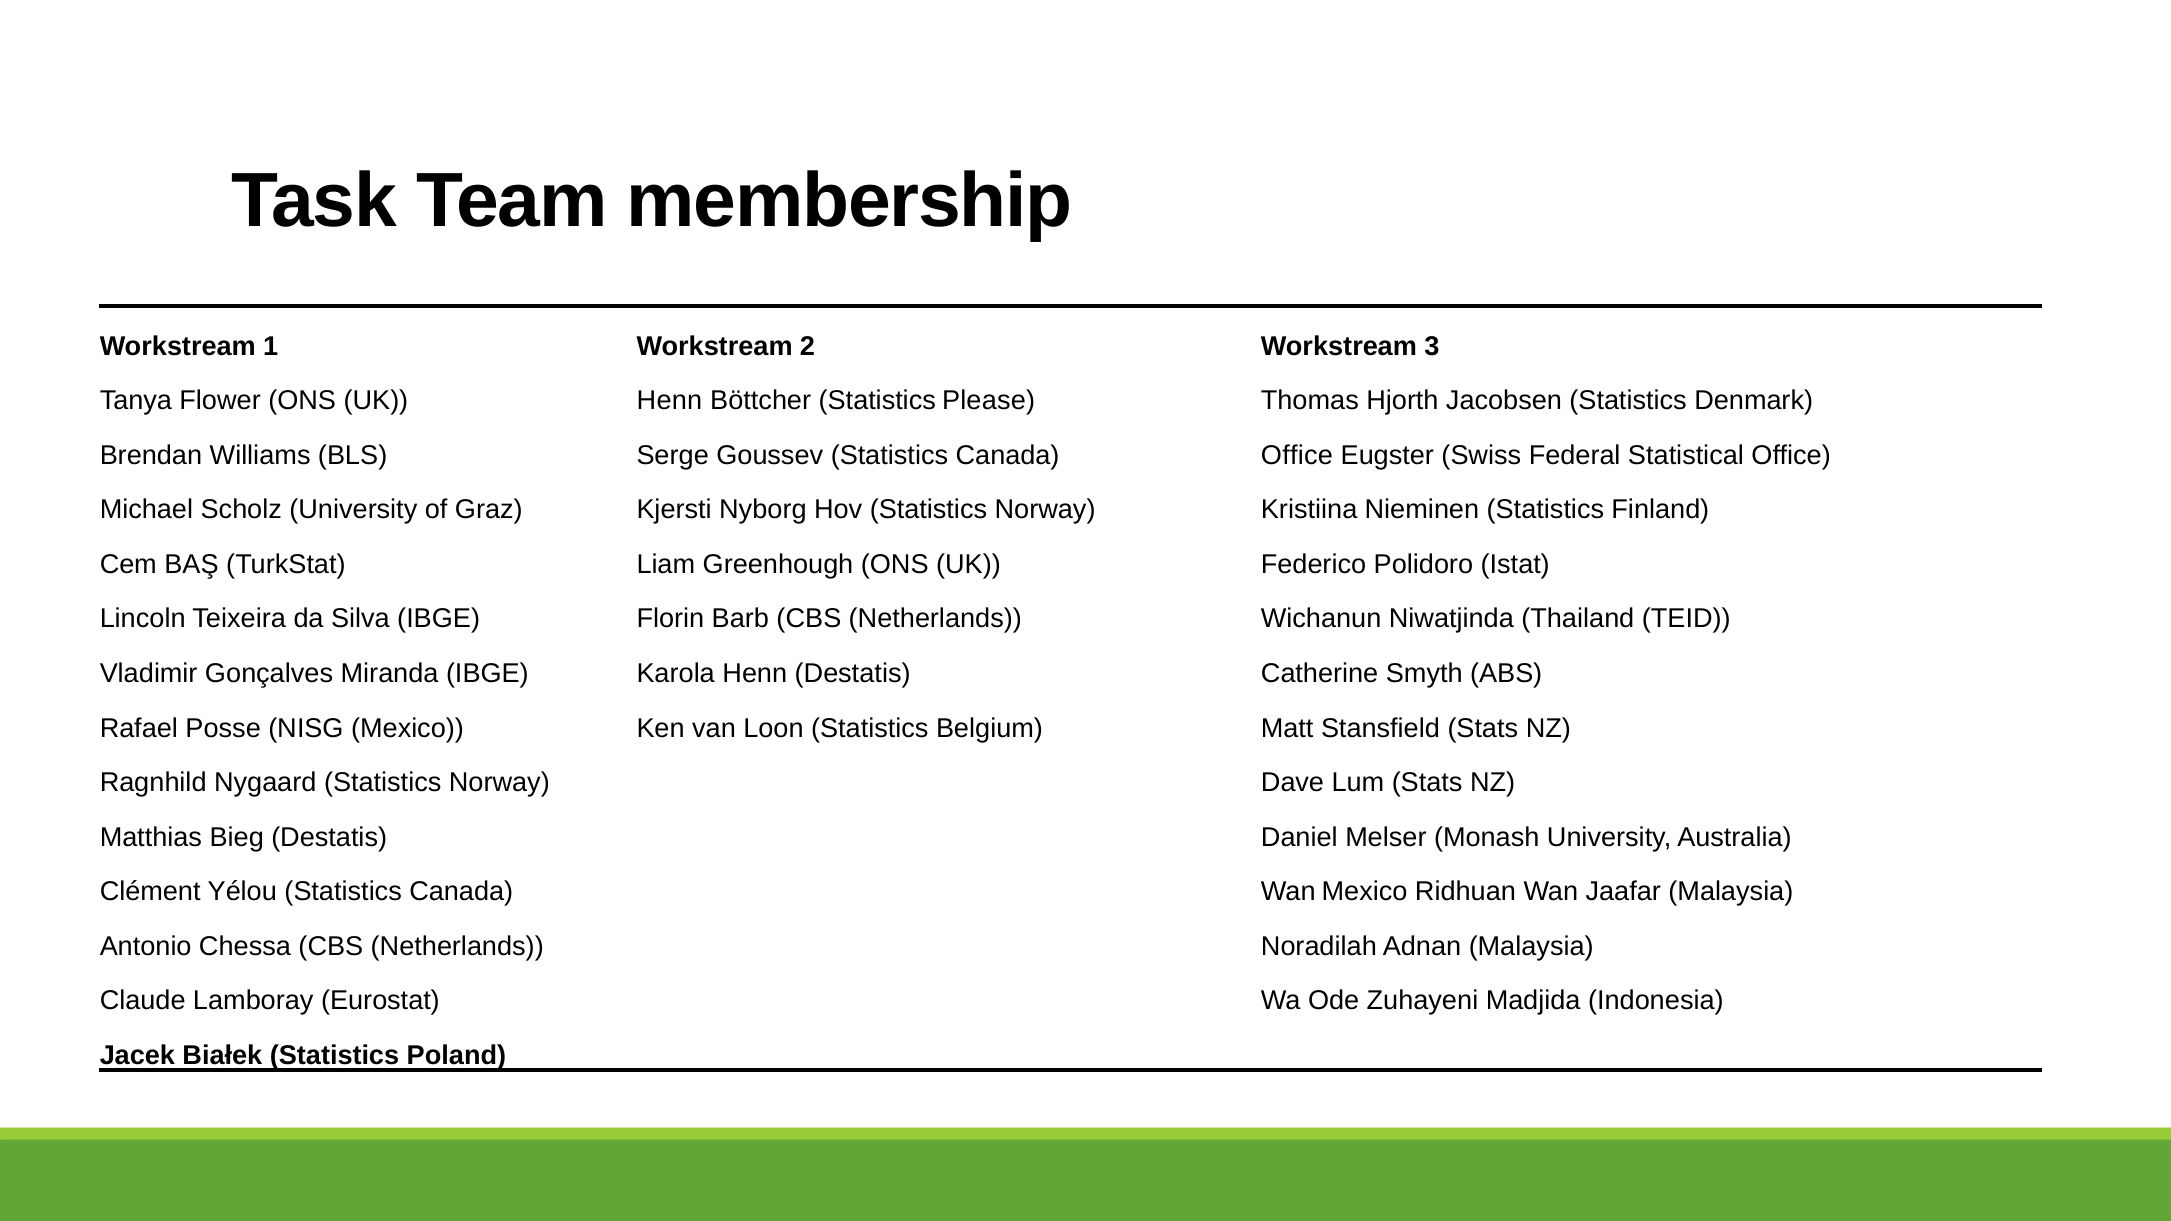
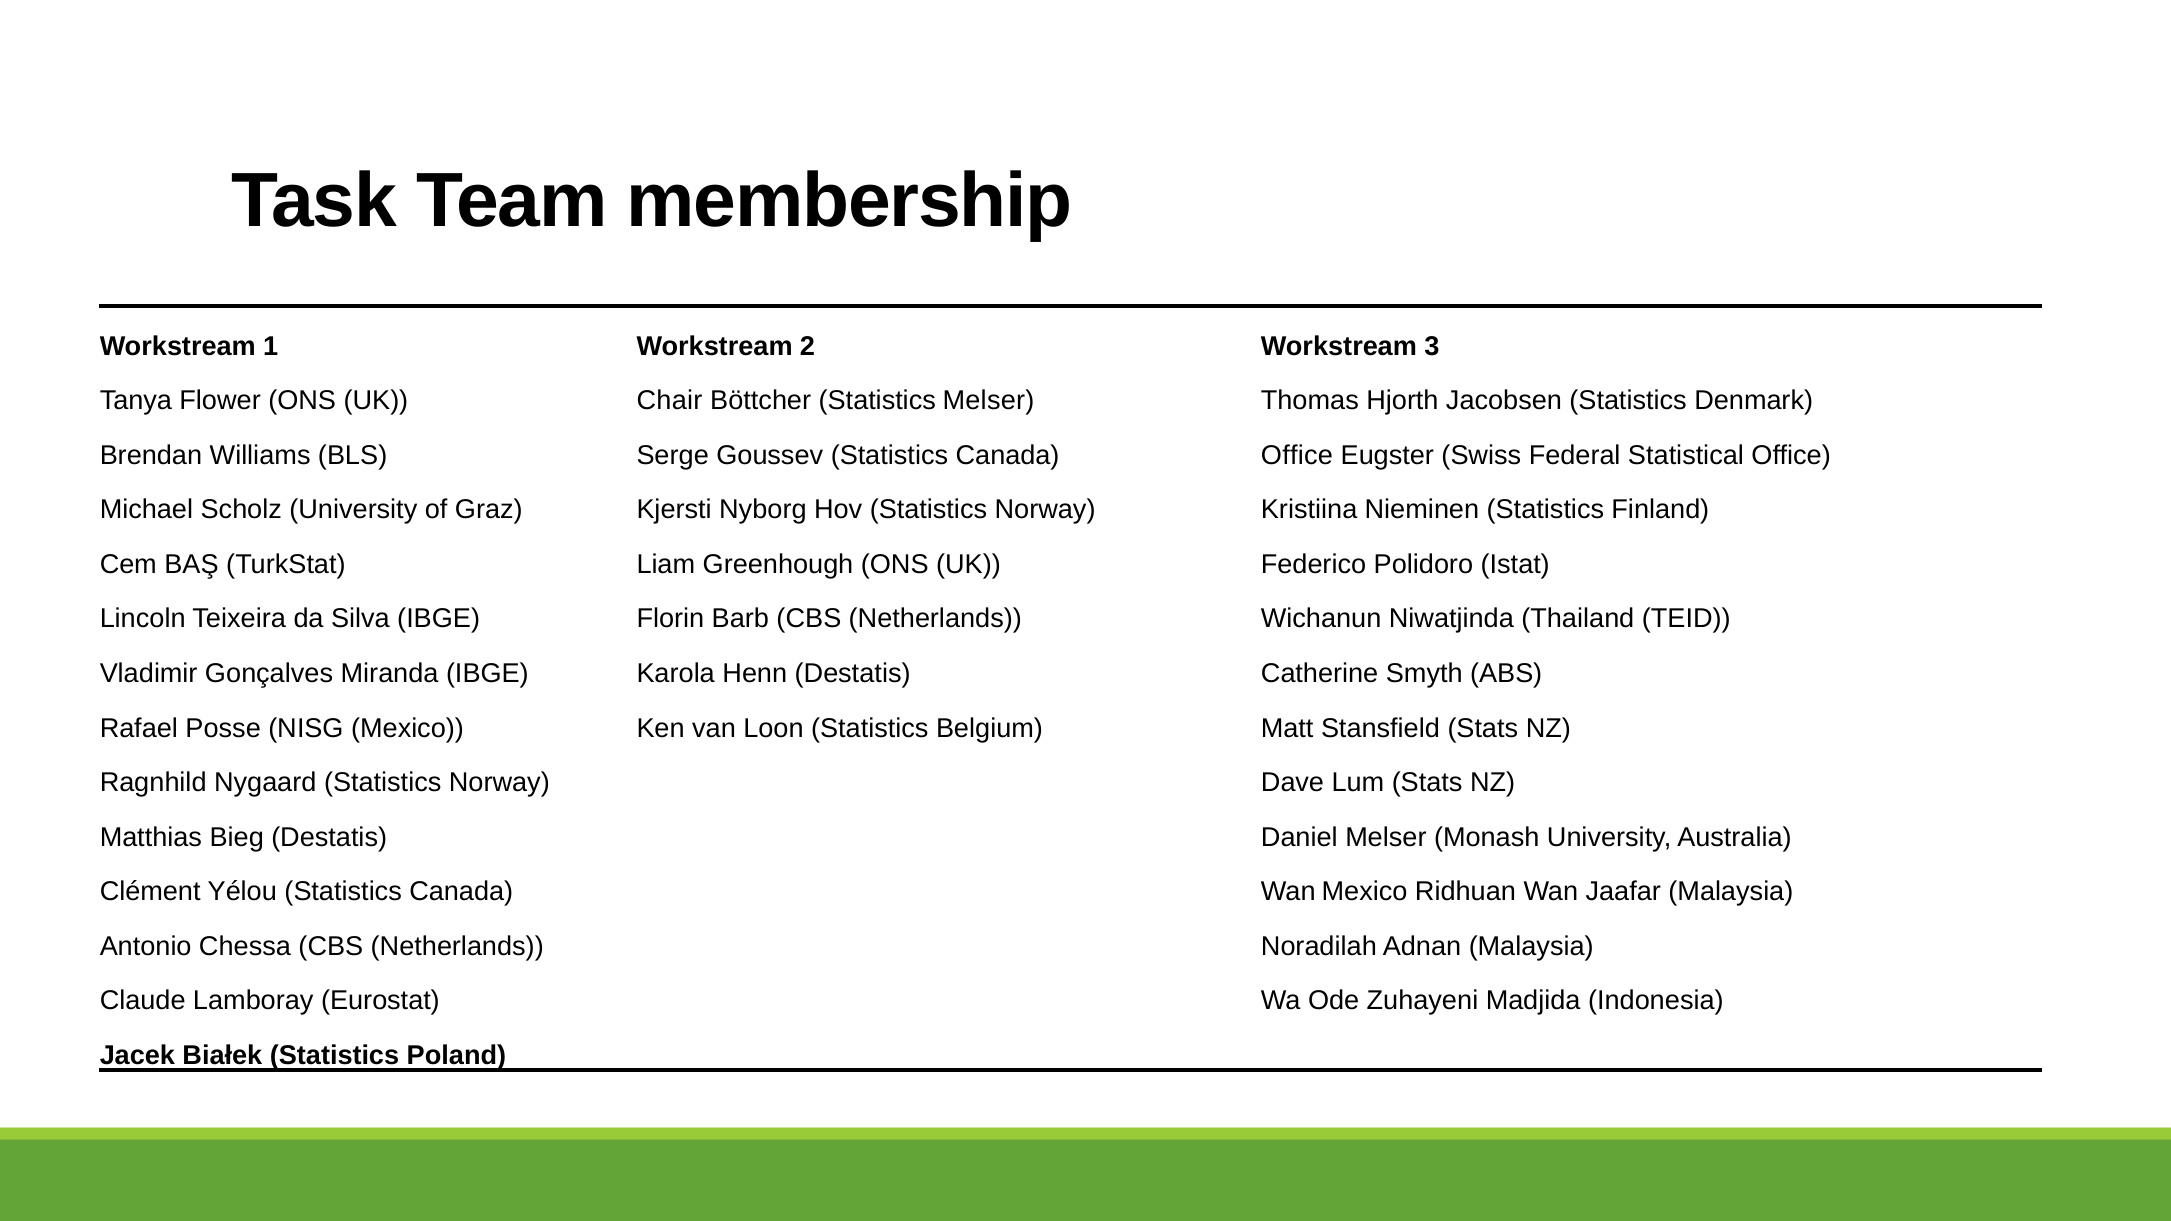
UK Henn: Henn -> Chair (669, 401)
Statistics Please: Please -> Melser (989, 401)
